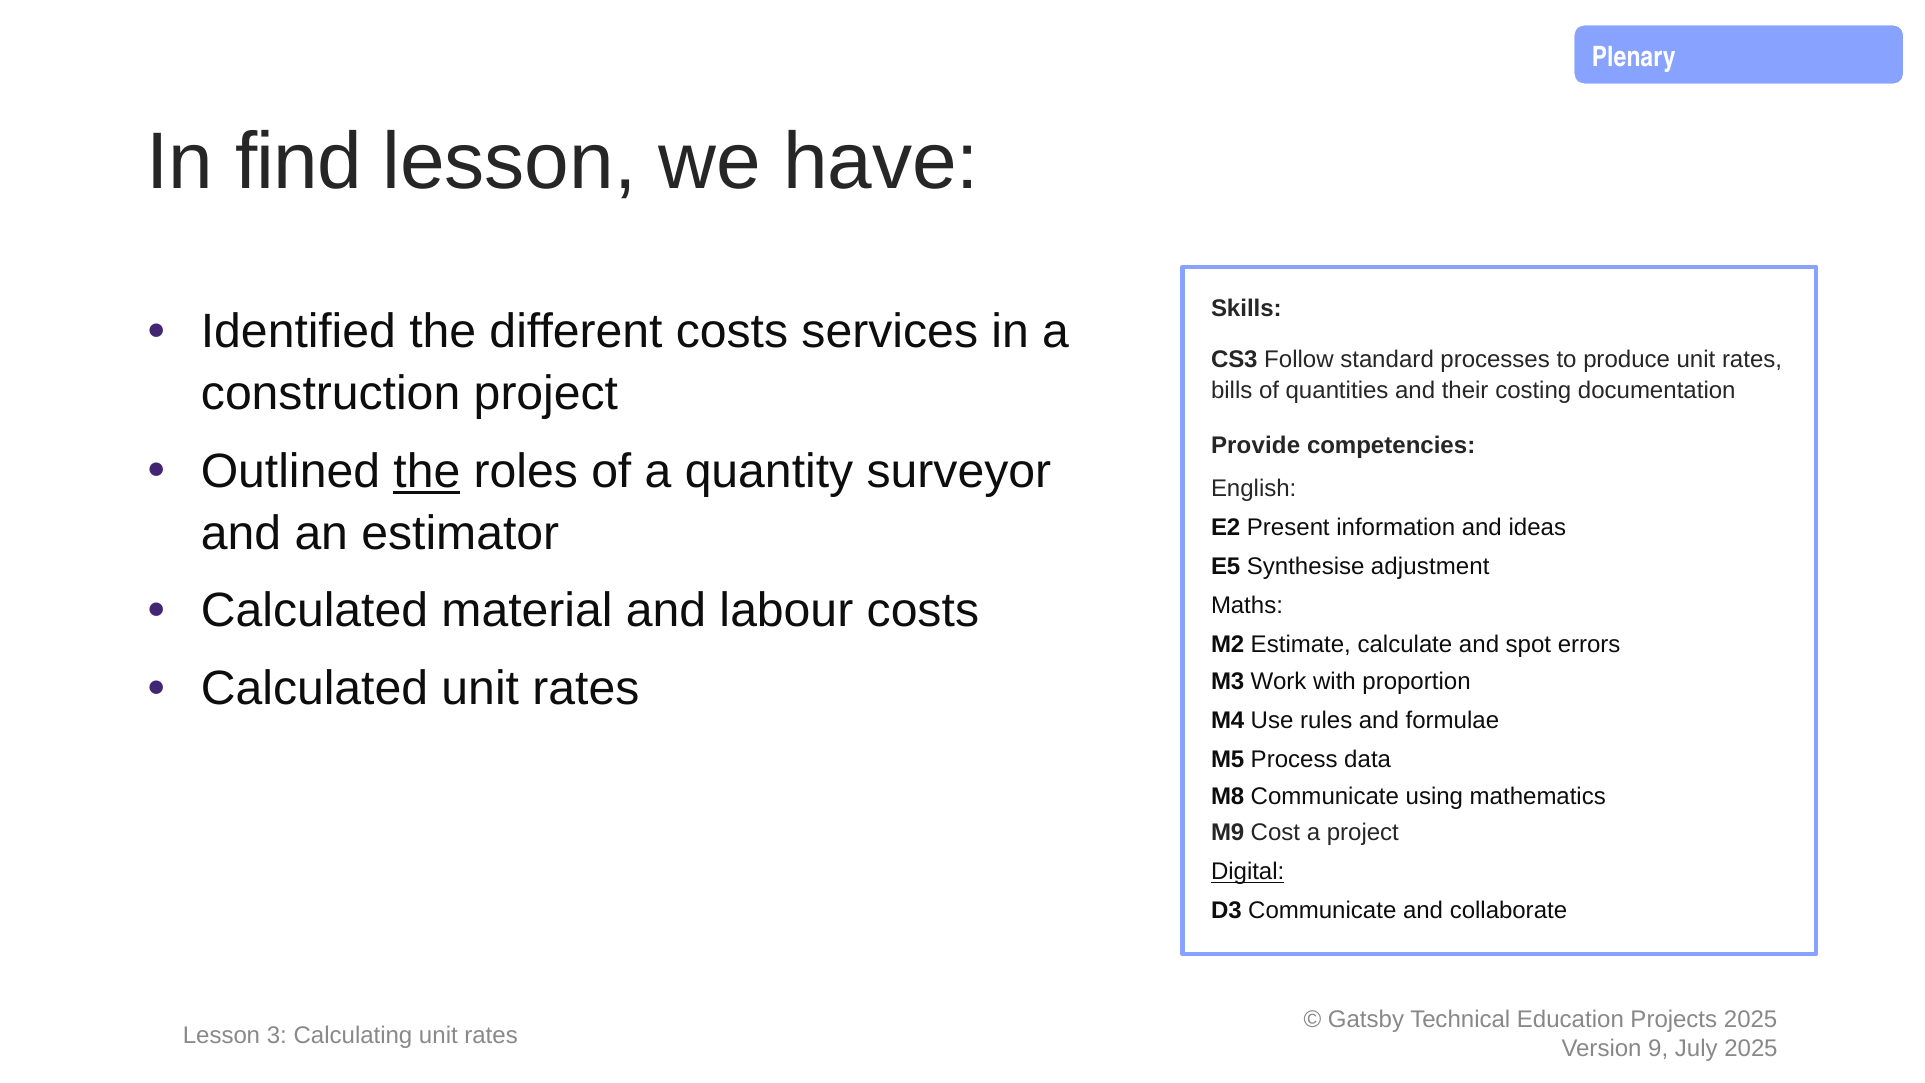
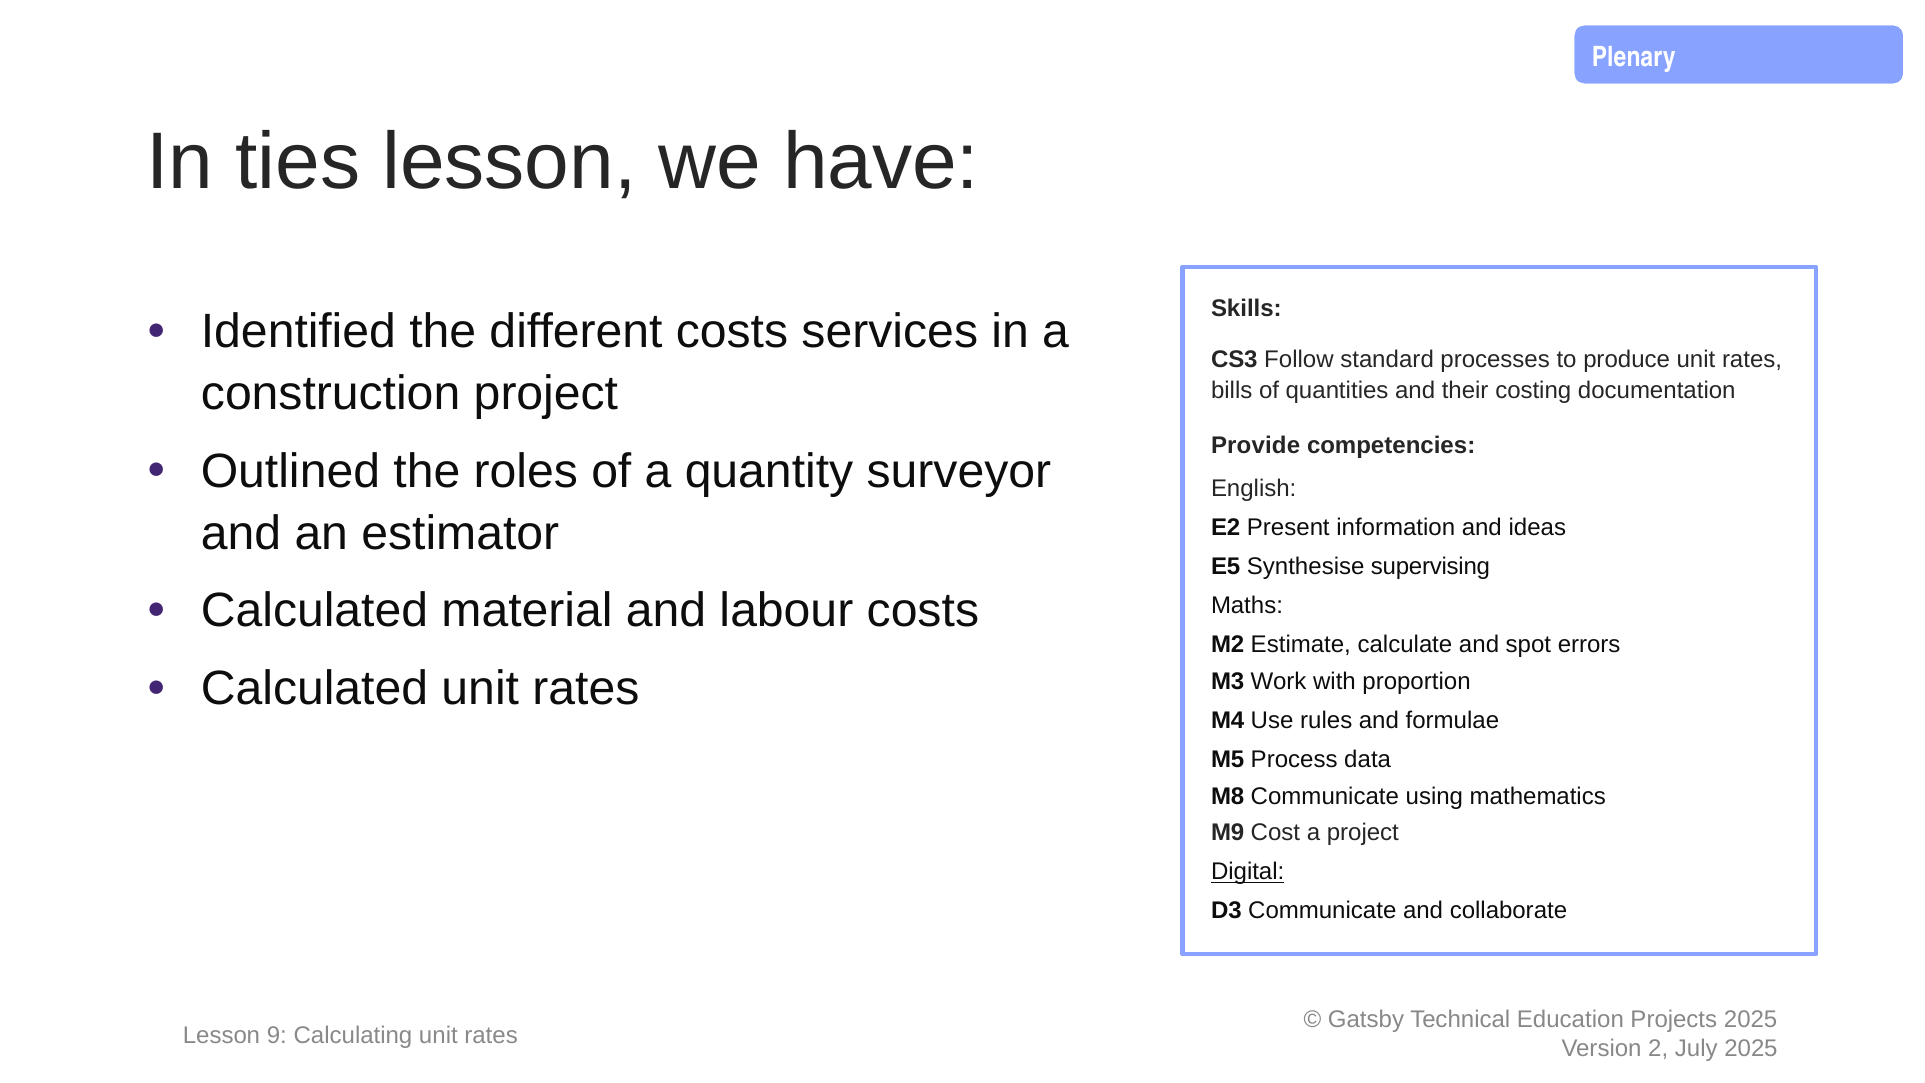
find: find -> ties (298, 162)
the underline: present -> none (427, 471)
adjustment: adjustment -> supervising (1430, 567)
3: 3 -> 9 (277, 1035)
9: 9 -> 2 (1658, 1048)
